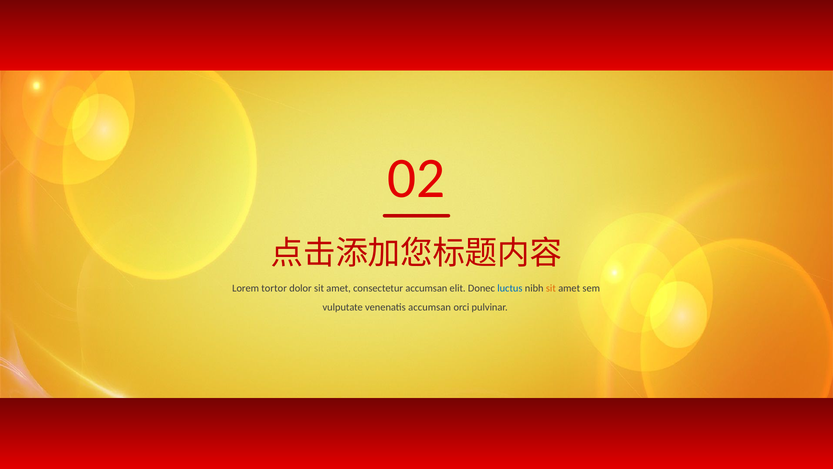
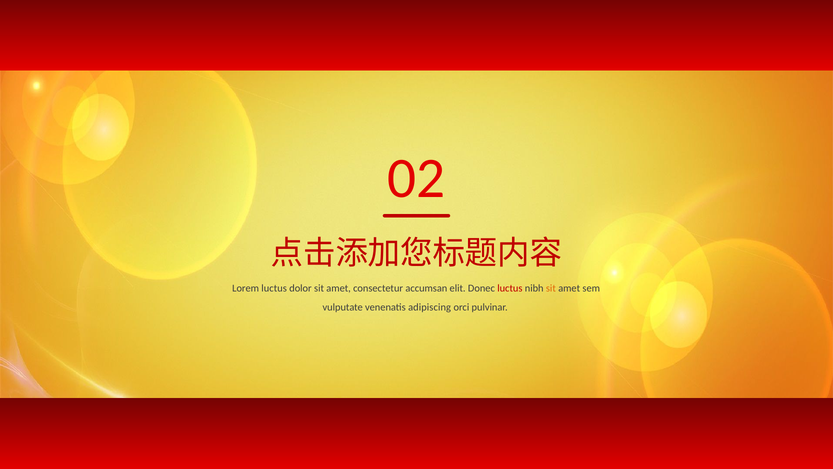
Lorem tortor: tortor -> luctus (274, 288)
luctus colour: blue -> red (510, 288)
venenatis accumsan: accumsan -> adipiscing (430, 307)
